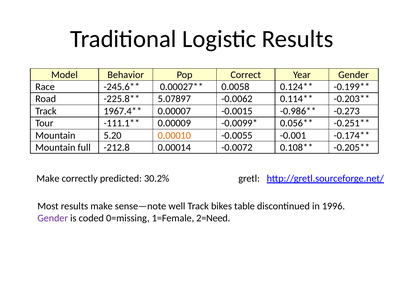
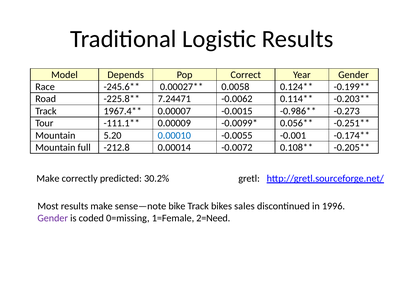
Behavior: Behavior -> Depends (126, 75)
5.07897: 5.07897 -> 7.24471 (174, 99)
0.00010 colour: orange -> blue (174, 135)
well: well -> bike (177, 206)
table: table -> sales (244, 206)
